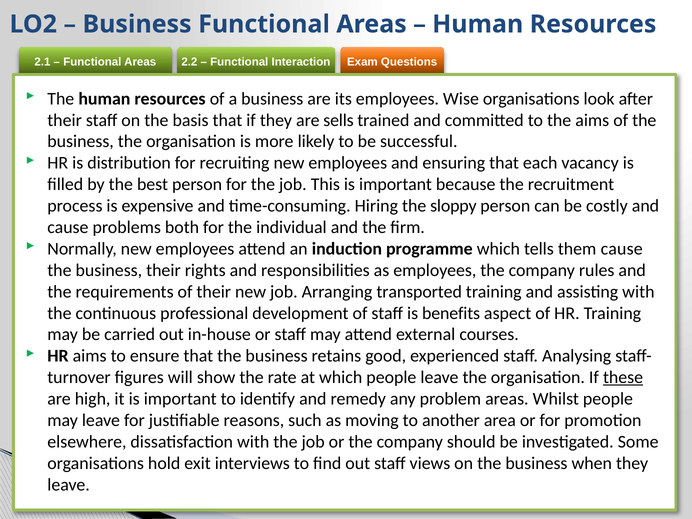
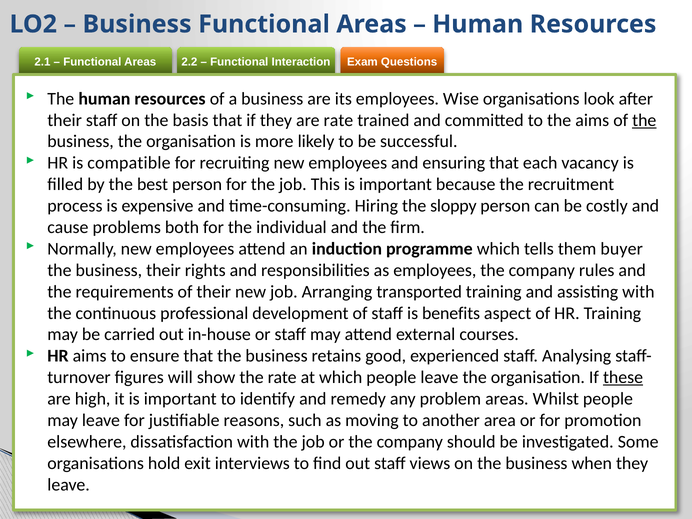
are sells: sells -> rate (338, 120)
the underline: none -> present (644, 120)
distribution: distribution -> compatible (129, 163)
them cause: cause -> buyer (622, 249)
